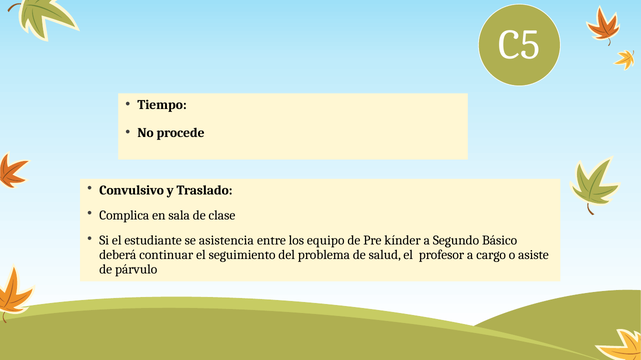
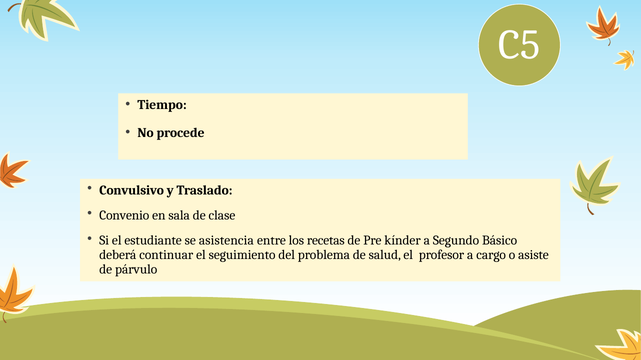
Complica: Complica -> Convenio (124, 216)
equipo: equipo -> recetas (326, 241)
